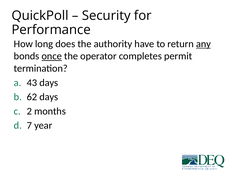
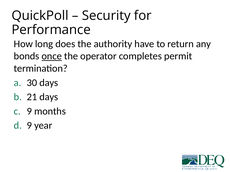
any underline: present -> none (203, 44)
43: 43 -> 30 (32, 83)
62: 62 -> 21 (32, 97)
2: 2 -> 9 (29, 112)
7: 7 -> 9 (29, 126)
